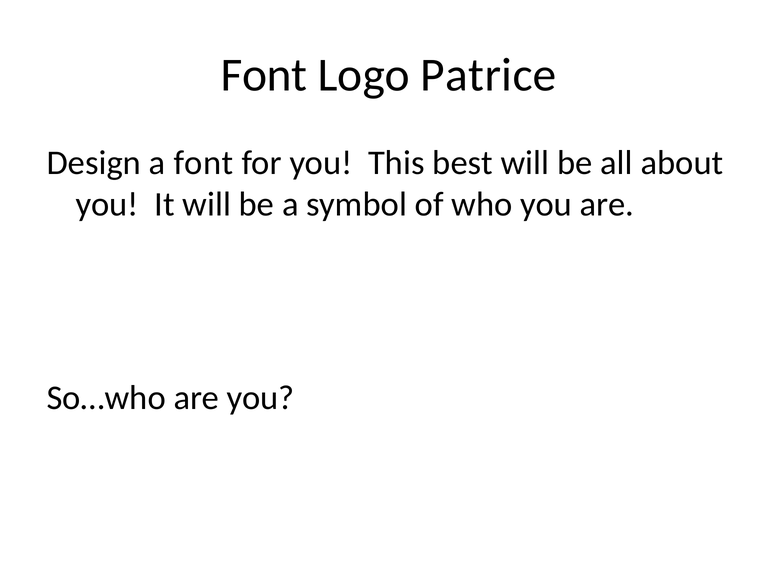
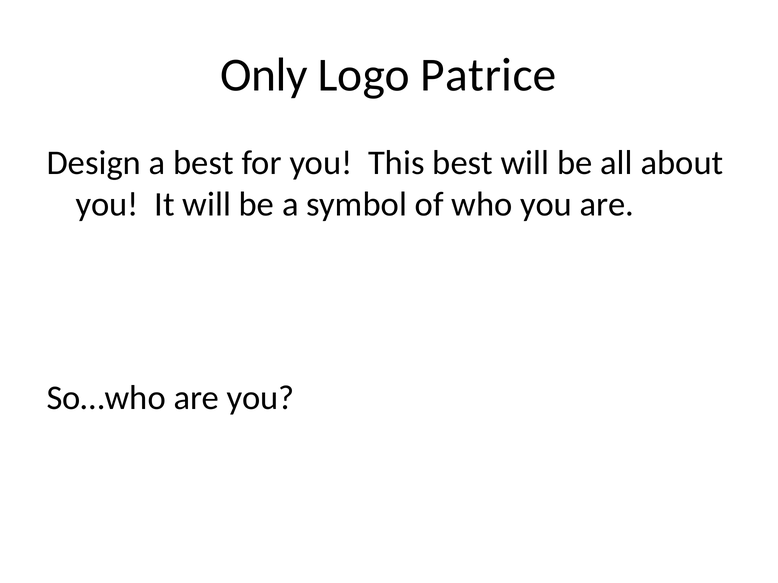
Font: Font -> Only (264, 75)
a font: font -> best (204, 163)
